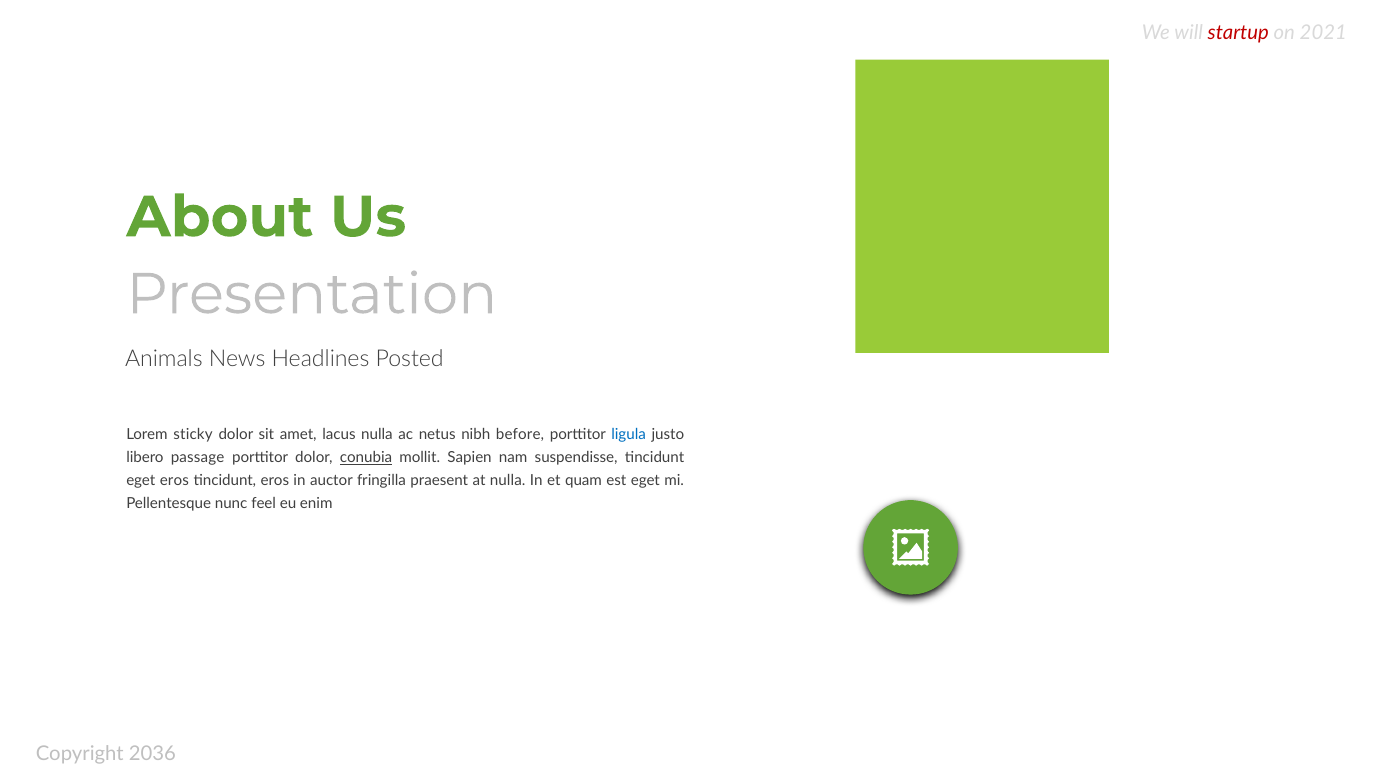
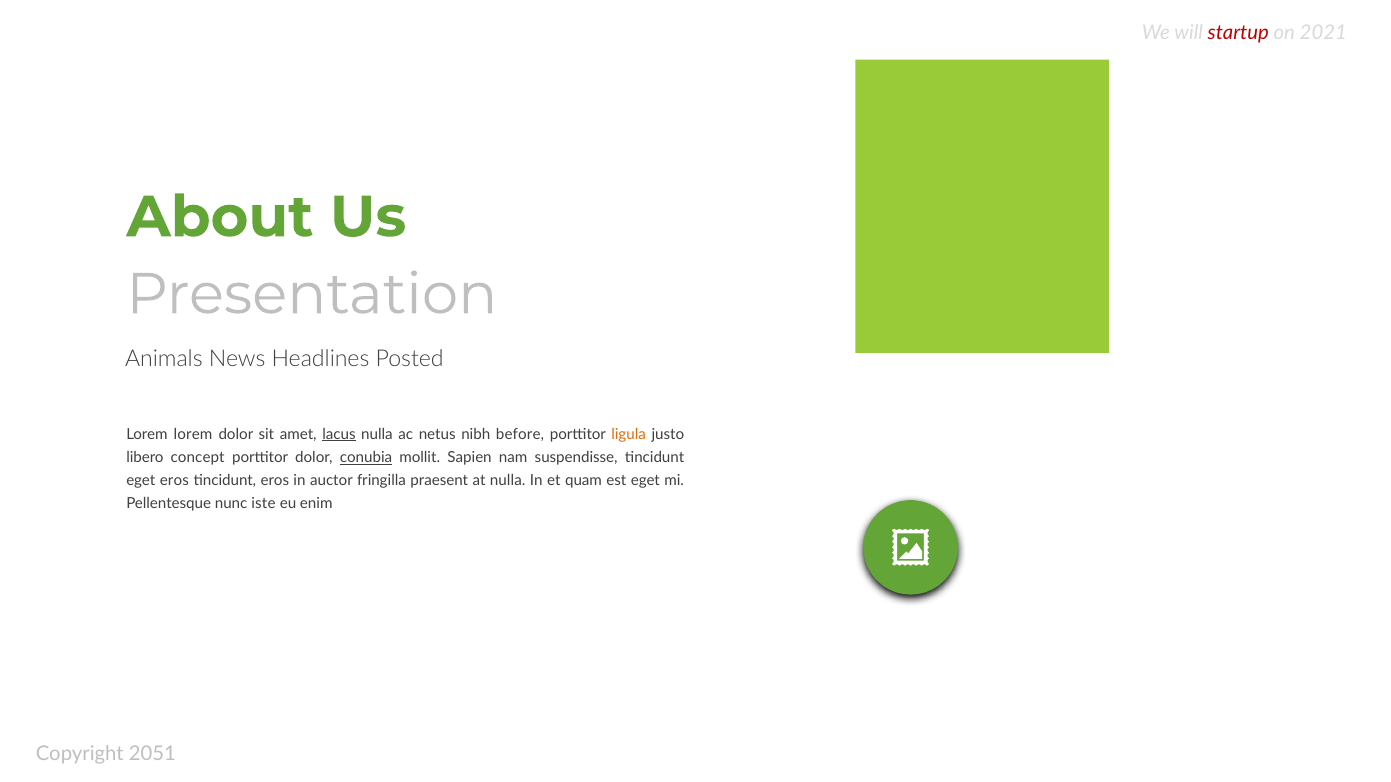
Lorem sticky: sticky -> lorem (193, 435)
lacus underline: none -> present (339, 435)
ligula colour: blue -> orange (629, 435)
passage: passage -> concept (198, 458)
feel: feel -> iste (263, 504)
2036: 2036 -> 2051 (152, 755)
